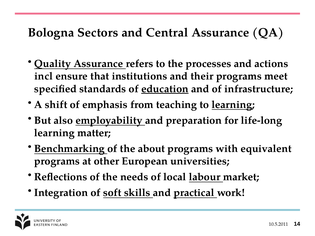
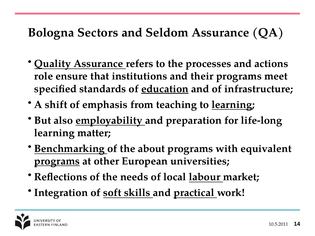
Central: Central -> Seldom (167, 33)
incl: incl -> role (44, 76)
programs underline: none -> present (57, 161)
